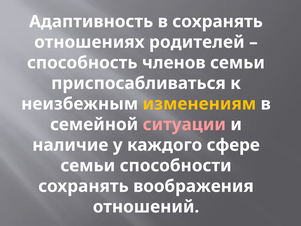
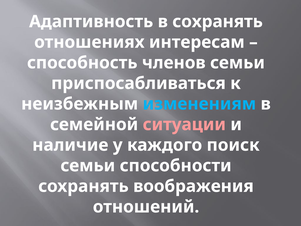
родителей: родителей -> интересам (197, 42)
изменениям colour: yellow -> light blue (199, 104)
сфере: сфере -> поиск (233, 145)
